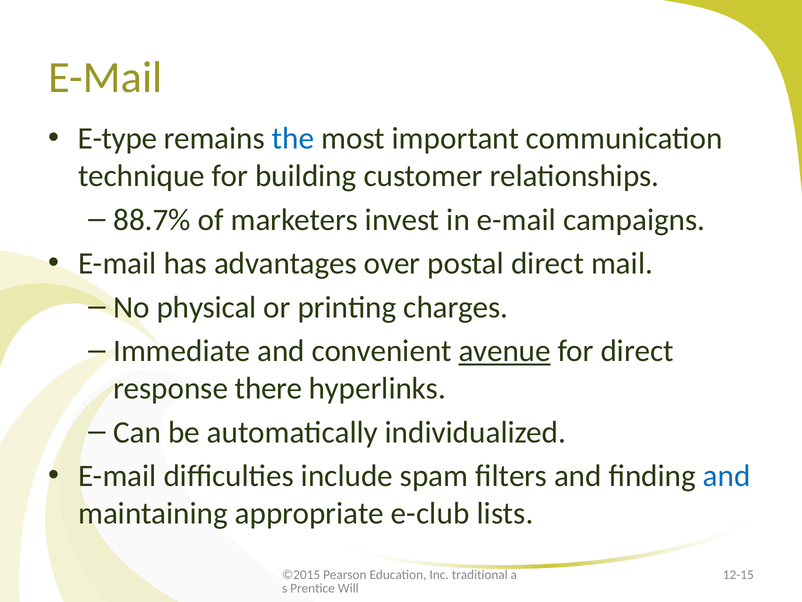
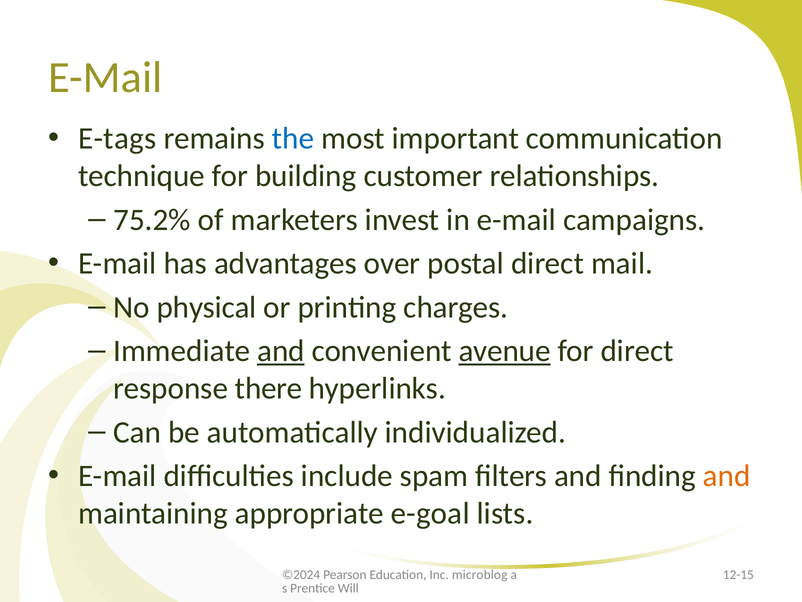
E-type: E-type -> E-tags (117, 139)
88.7%: 88.7% -> 75.2% (152, 220)
and underline: none -> present (281, 351)
and colour: blue -> orange (727, 476)
e-club: e-club -> e-goal (430, 513)
©2015: ©2015 -> ©2024 (301, 574)
traditional: traditional -> microblog (480, 574)
